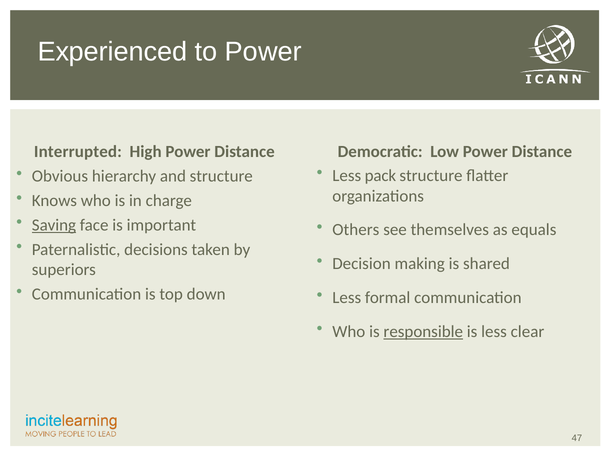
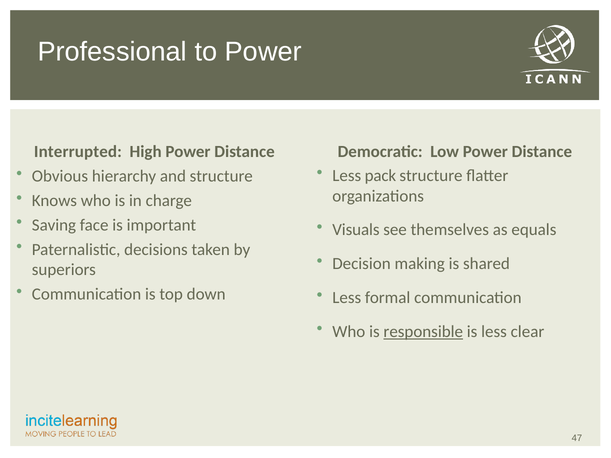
Experienced: Experienced -> Professional (112, 52)
Saving underline: present -> none (54, 225)
Others: Others -> Visuals (356, 230)
